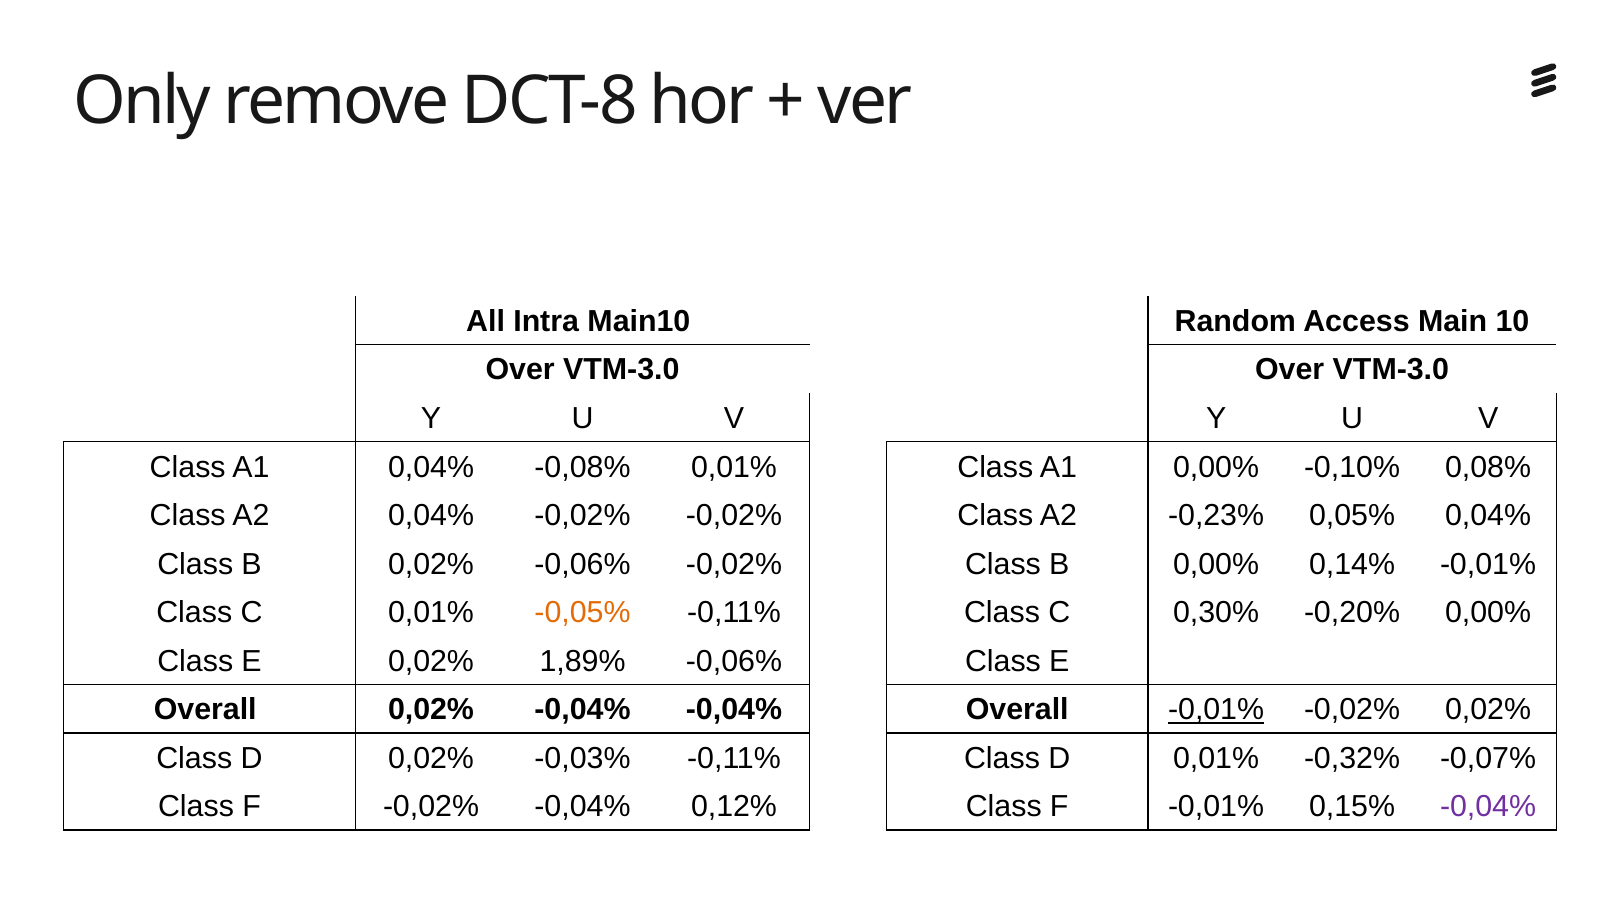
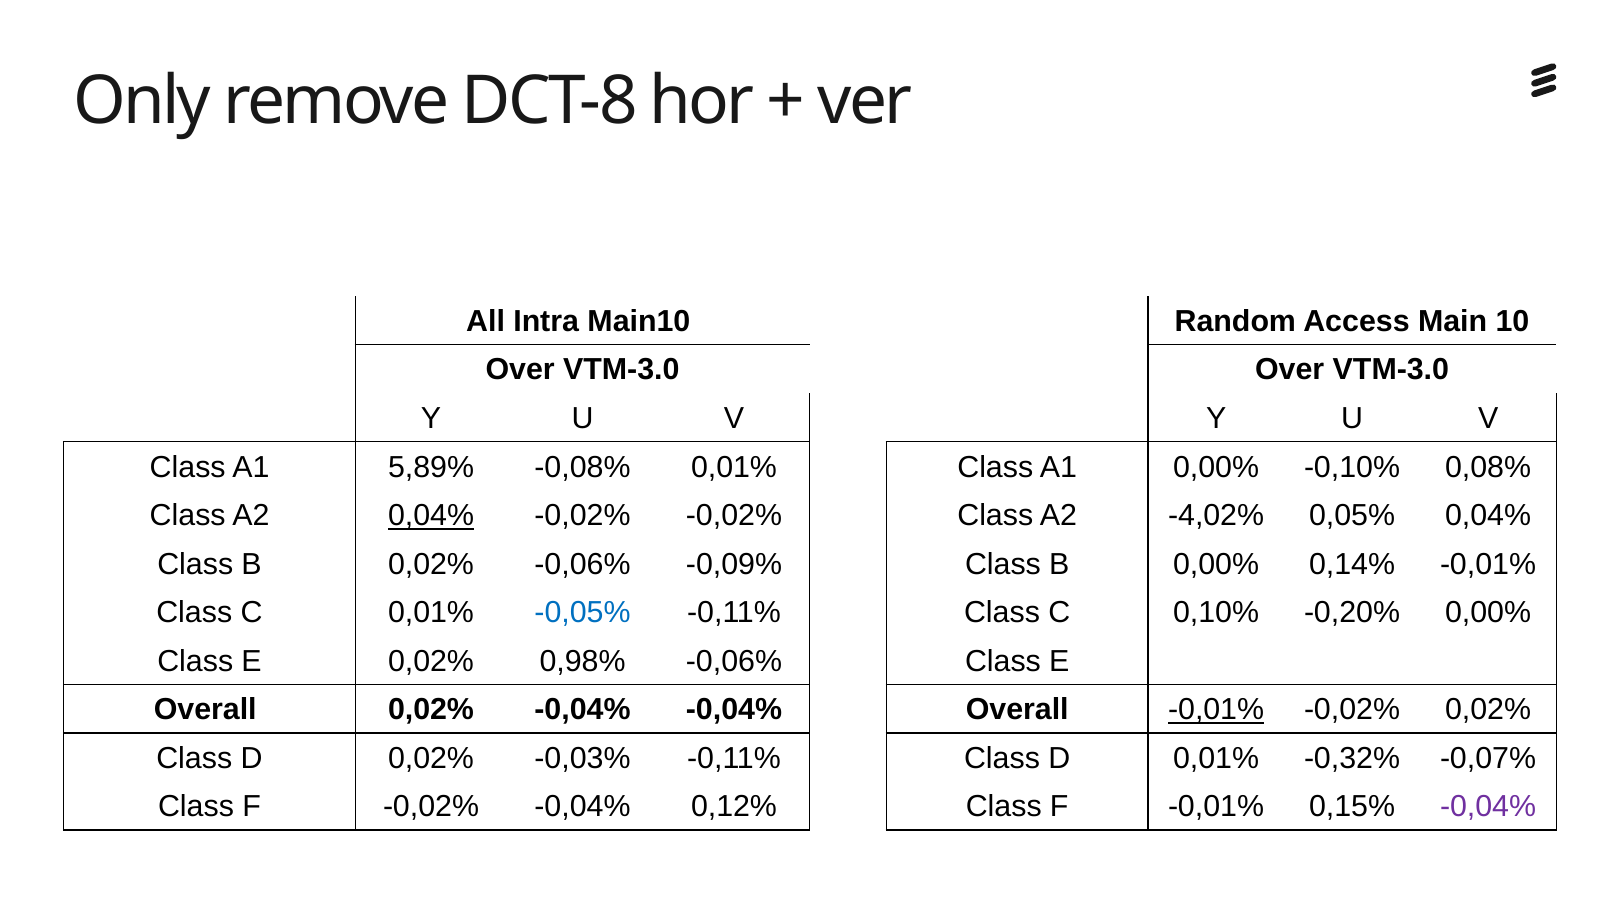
A1 0,04%: 0,04% -> 5,89% (431, 467)
0,04% underline: none -> present (431, 516)
-0,23%: -0,23% -> -4,02% (1216, 516)
-0,06% -0,02%: -0,02% -> -0,09% (734, 564)
-0,05% colour: orange -> blue (583, 613)
0,30%: 0,30% -> 0,10% (1216, 613)
1,89%: 1,89% -> 0,98% (583, 661)
